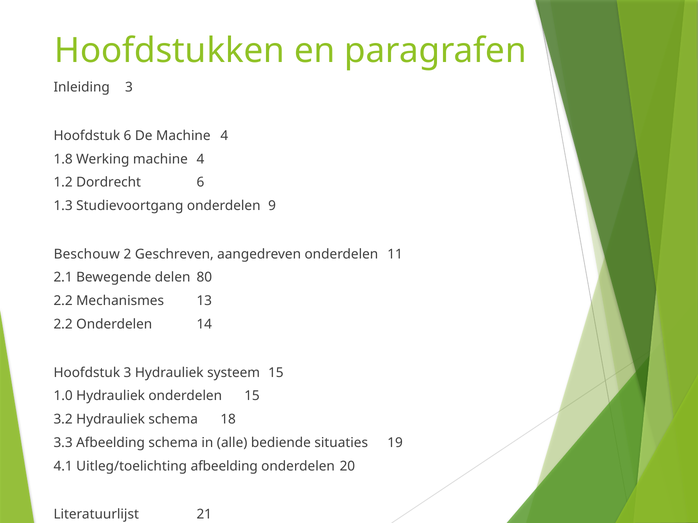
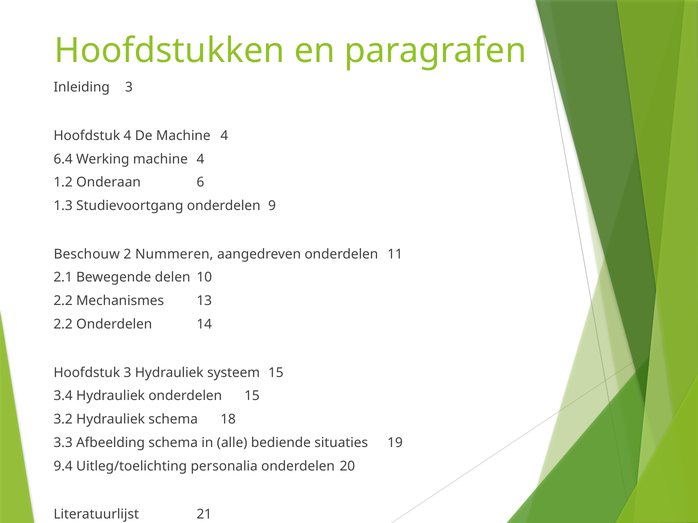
Hoofdstuk 6: 6 -> 4 (127, 136)
1.8: 1.8 -> 6.4 (63, 159)
Dordrecht: Dordrecht -> Onderaan (109, 183)
Geschreven: Geschreven -> Nummeren (174, 254)
80: 80 -> 10 (204, 278)
1.0: 1.0 -> 3.4 (63, 396)
4.1: 4.1 -> 9.4 (63, 466)
Uitleg/toelichting afbeelding: afbeelding -> personalia (224, 466)
